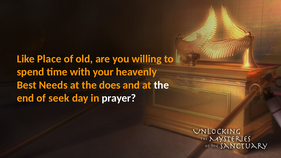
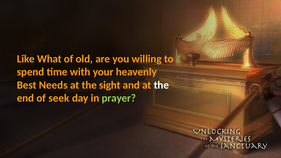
Place: Place -> What (49, 59)
does: does -> sight (110, 85)
prayer colour: white -> light green (119, 98)
